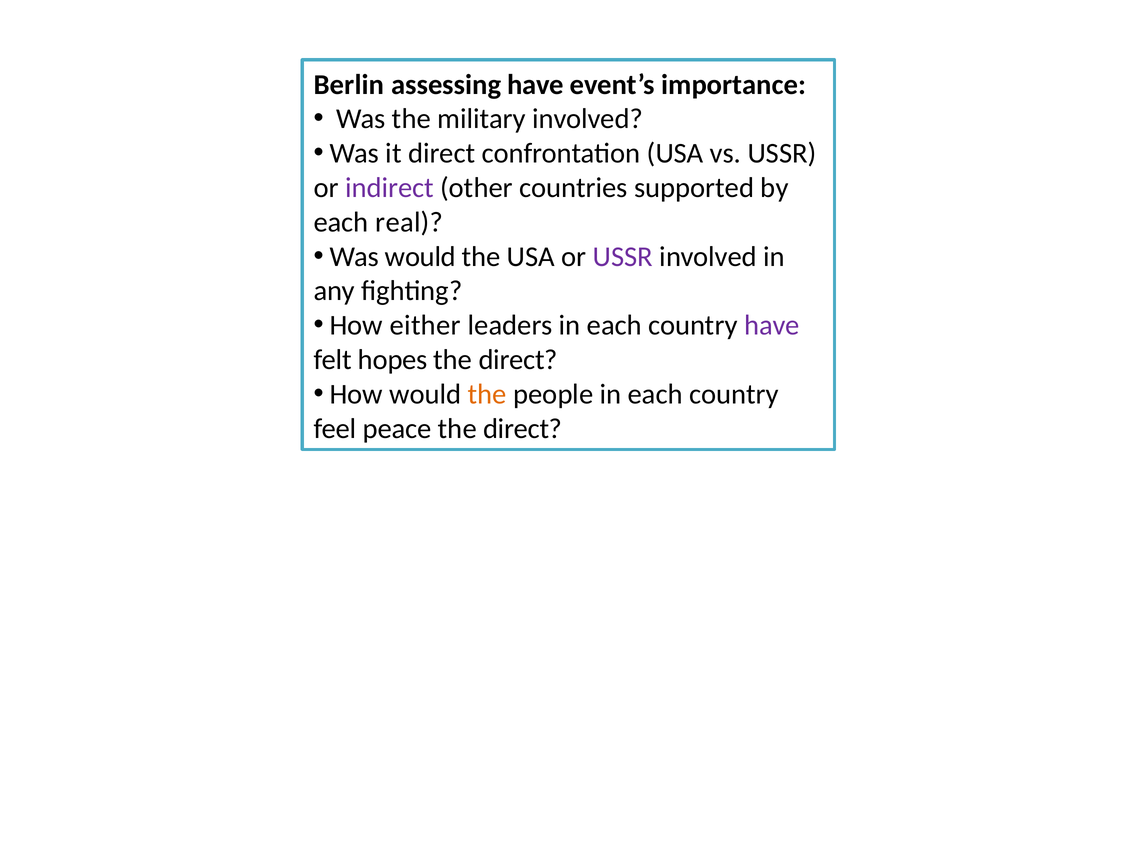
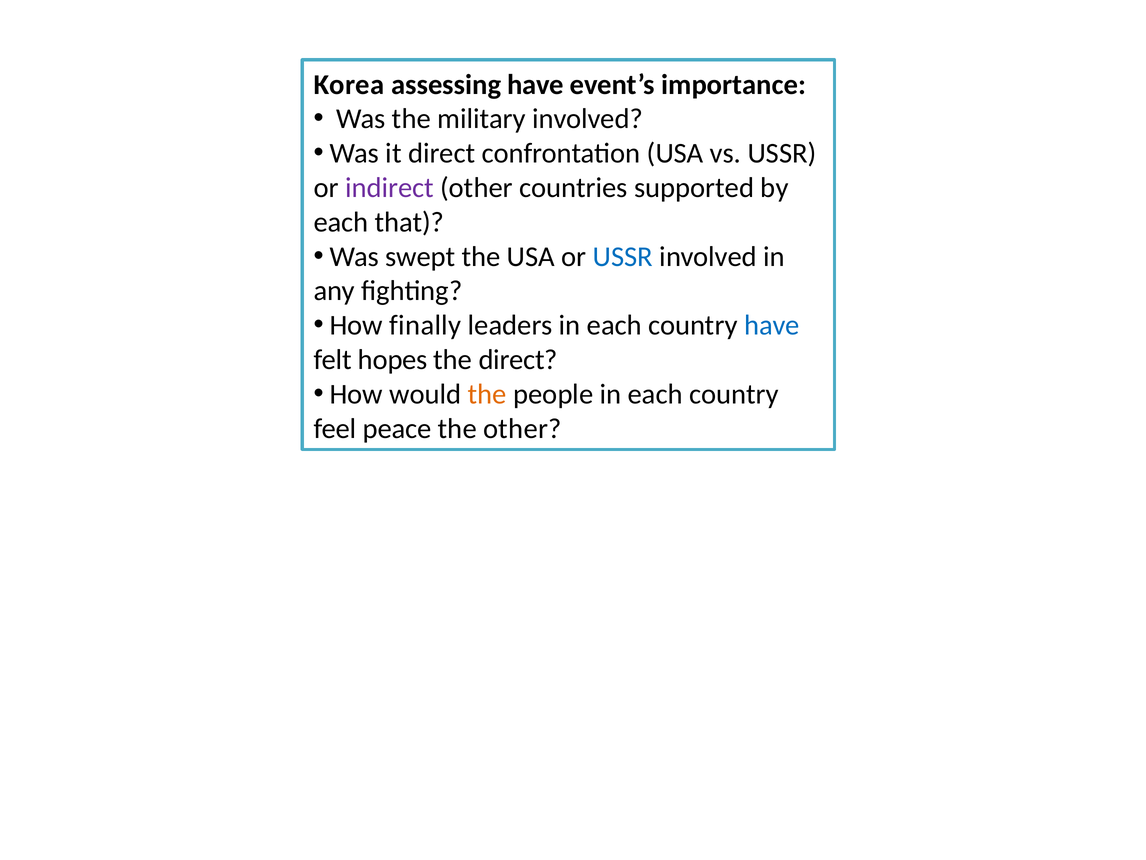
Berlin: Berlin -> Korea (349, 85)
real: real -> that (409, 222)
Was would: would -> swept (420, 256)
USSR colour: purple -> blue (623, 256)
either: either -> finally (425, 325)
have colour: purple -> blue (772, 325)
direct: direct -> other (522, 428)
